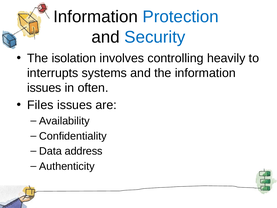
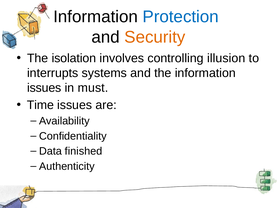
Security colour: blue -> orange (155, 37)
heavily: heavily -> illusion (226, 58)
often: often -> must (93, 88)
Files: Files -> Time (40, 105)
address: address -> finished (84, 151)
